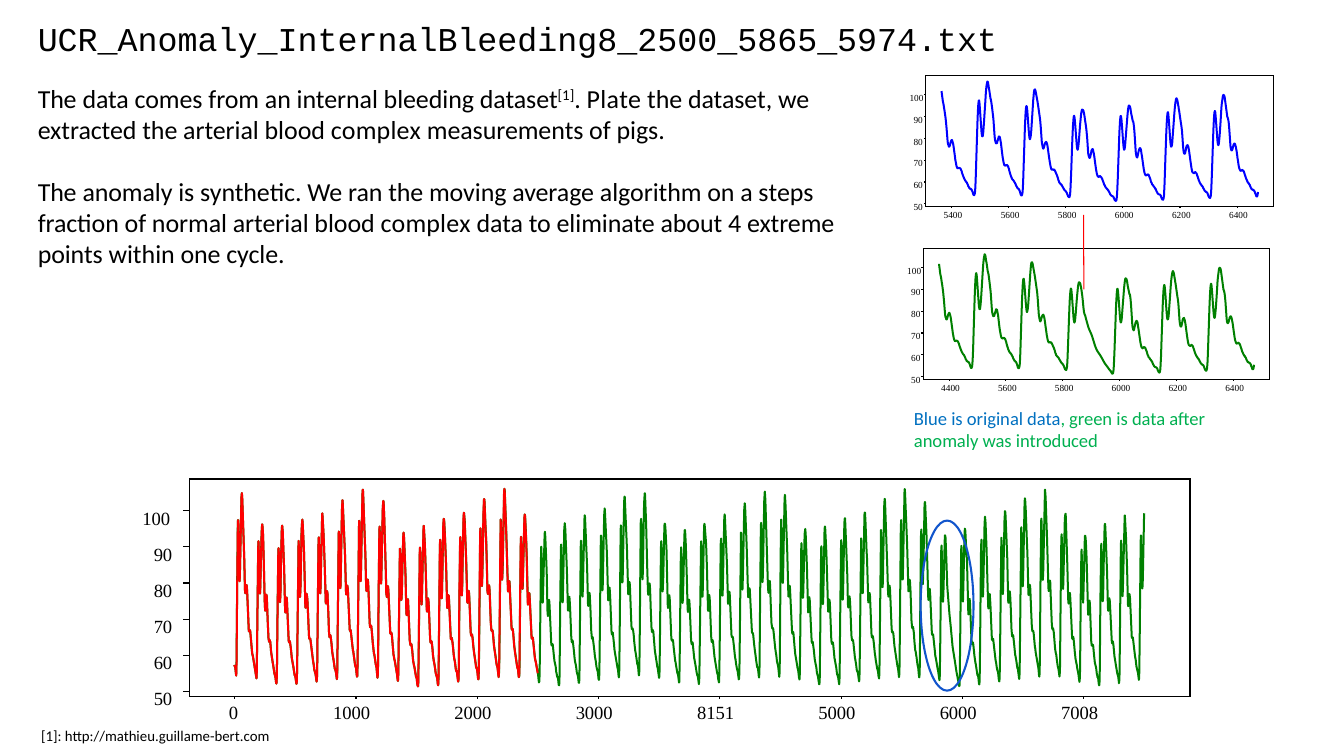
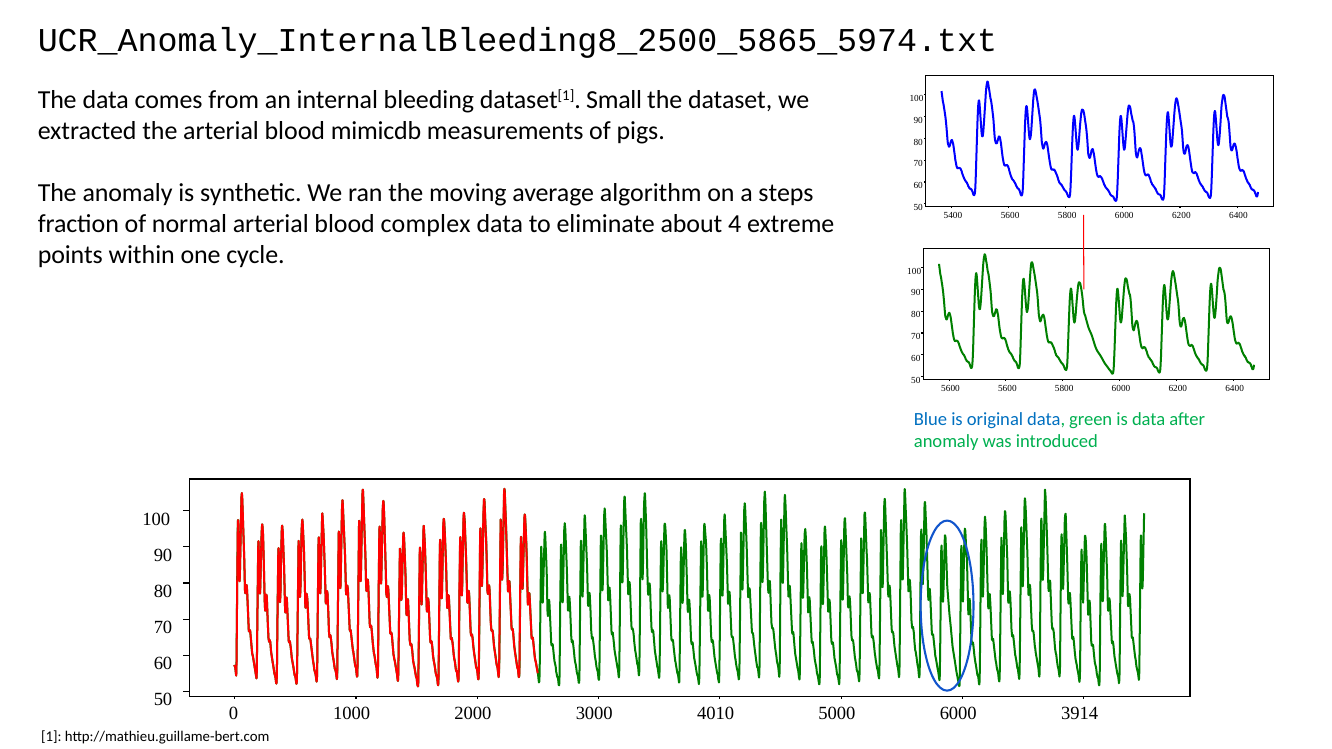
Plate: Plate -> Small (614, 100)
the arterial blood complex: complex -> mimicdb (376, 131)
4400: 4400 -> 5600 (951, 388)
8151: 8151 -> 4010 (716, 713)
7008: 7008 -> 3914 (1080, 713)
